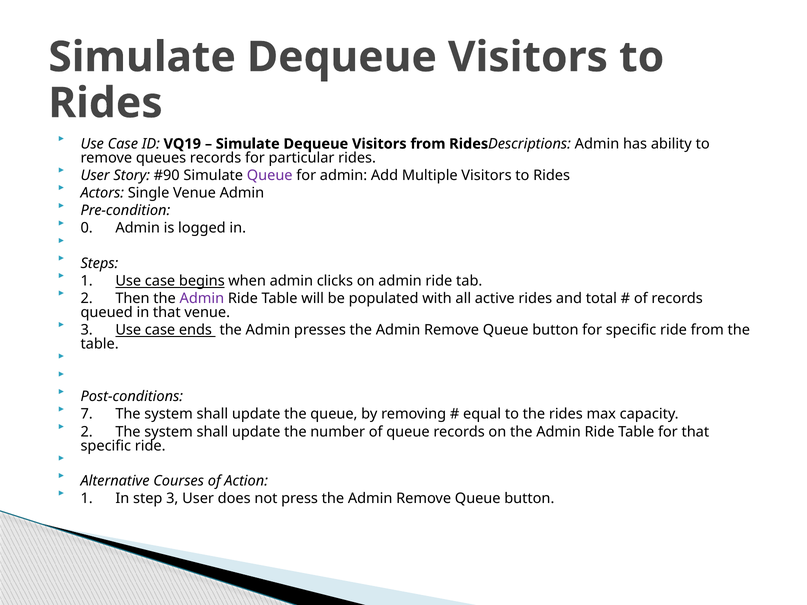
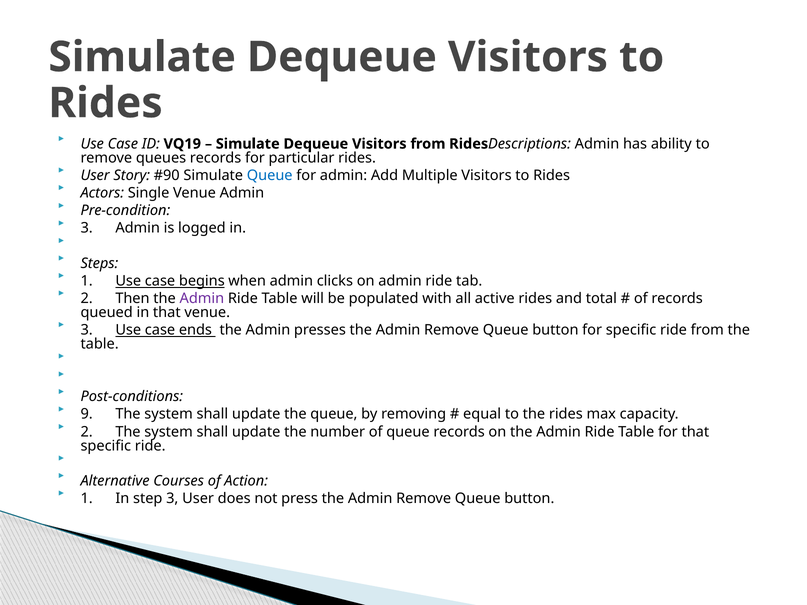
Queue colour: purple -> blue (270, 175)
0: 0 -> 3 (87, 228)
7: 7 -> 9 (87, 414)
